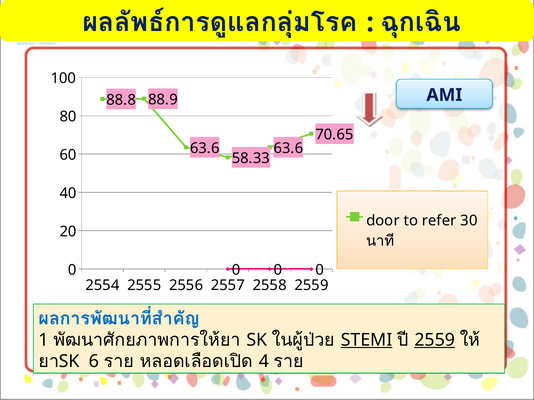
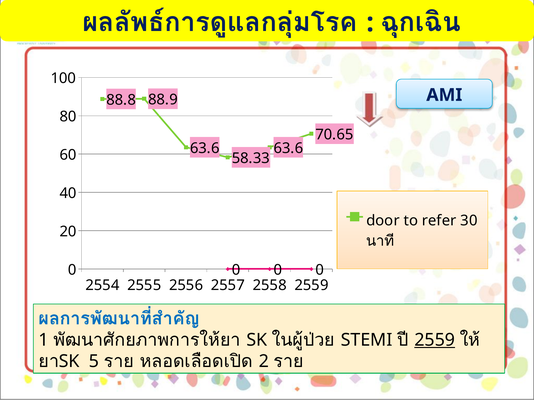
STEMI underline: present -> none (367, 340)
6: 6 -> 5 (94, 362)
4: 4 -> 2 (264, 362)
